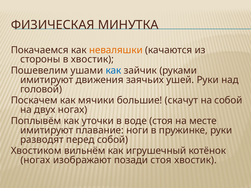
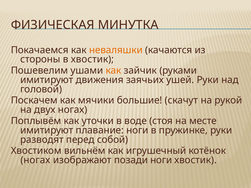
как colour: blue -> orange (113, 71)
на собой: собой -> рукой (228, 100)
позади стоя: стоя -> ноги (161, 160)
